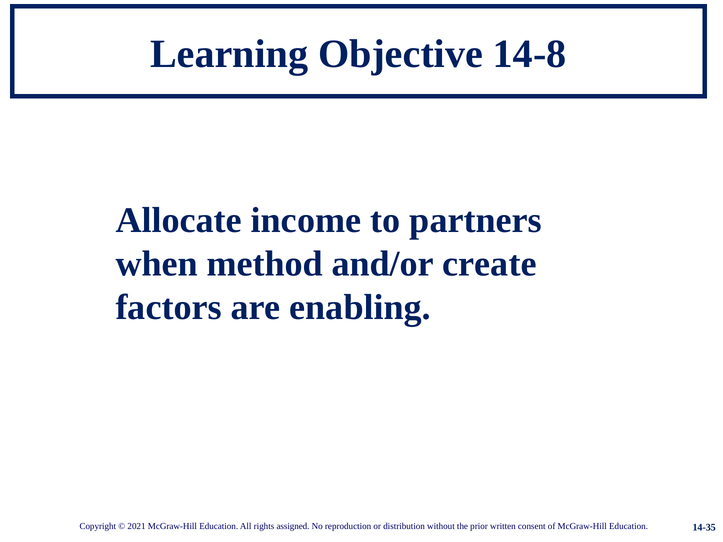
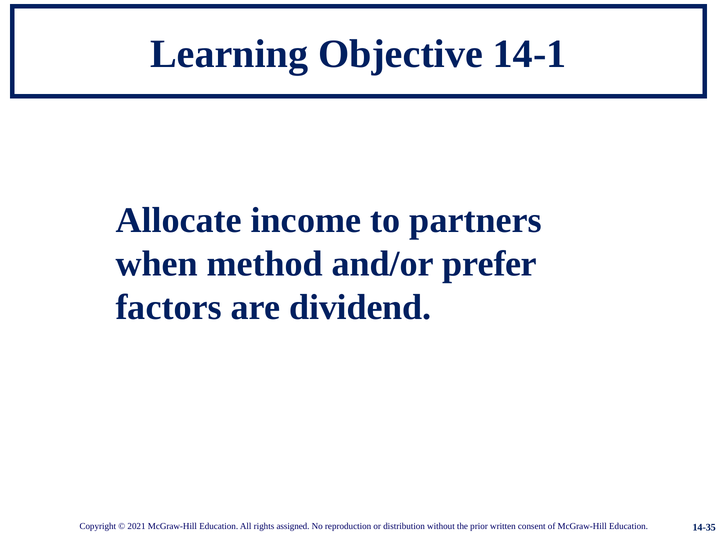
14-8: 14-8 -> 14-1 (530, 54)
create: create -> prefer (490, 264)
enabling: enabling -> dividend (360, 307)
